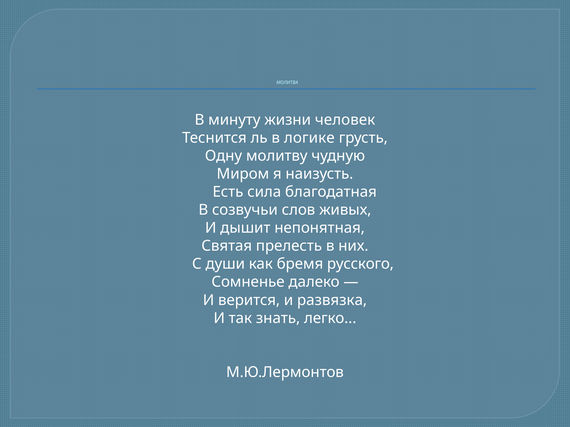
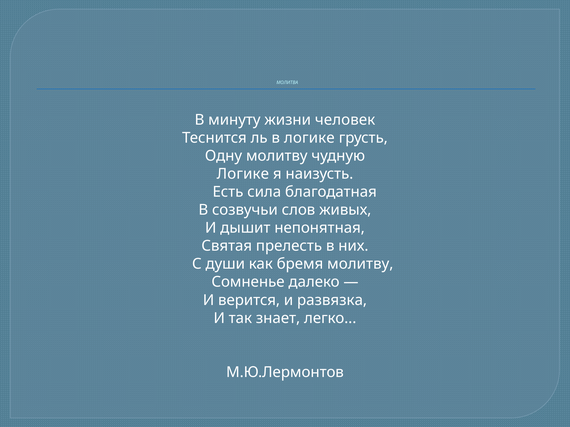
Миром: Миром -> Логике (243, 174)
бремя русского: русского -> молитву (360, 264)
знать: знать -> знает (278, 318)
